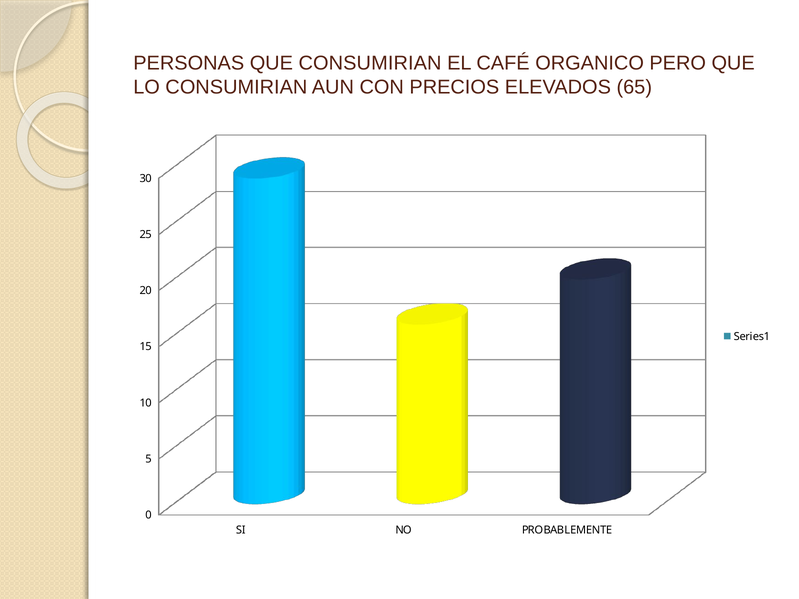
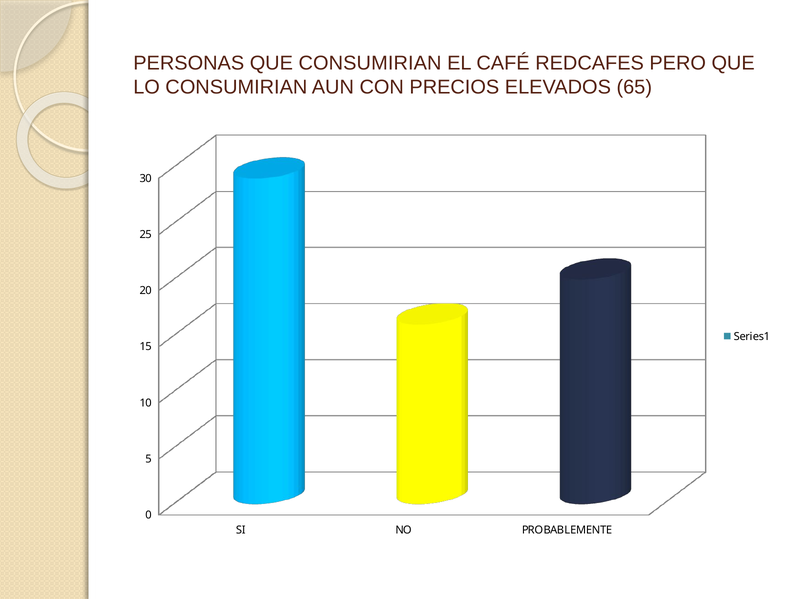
ORGANICO: ORGANICO -> REDCAFES (590, 63)
